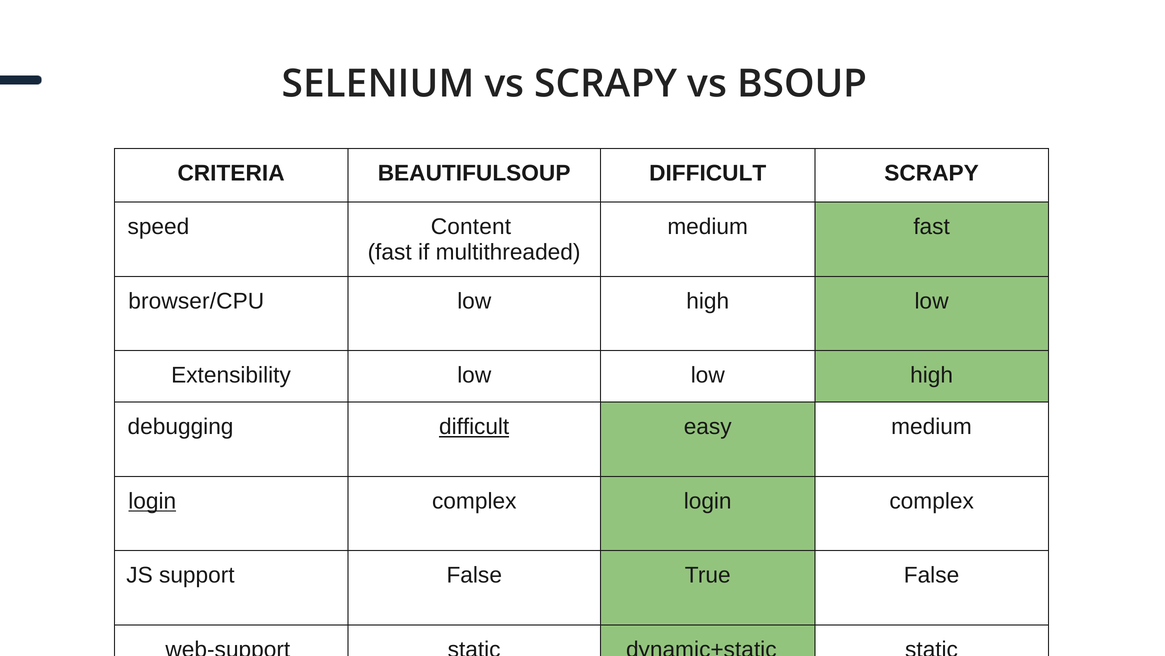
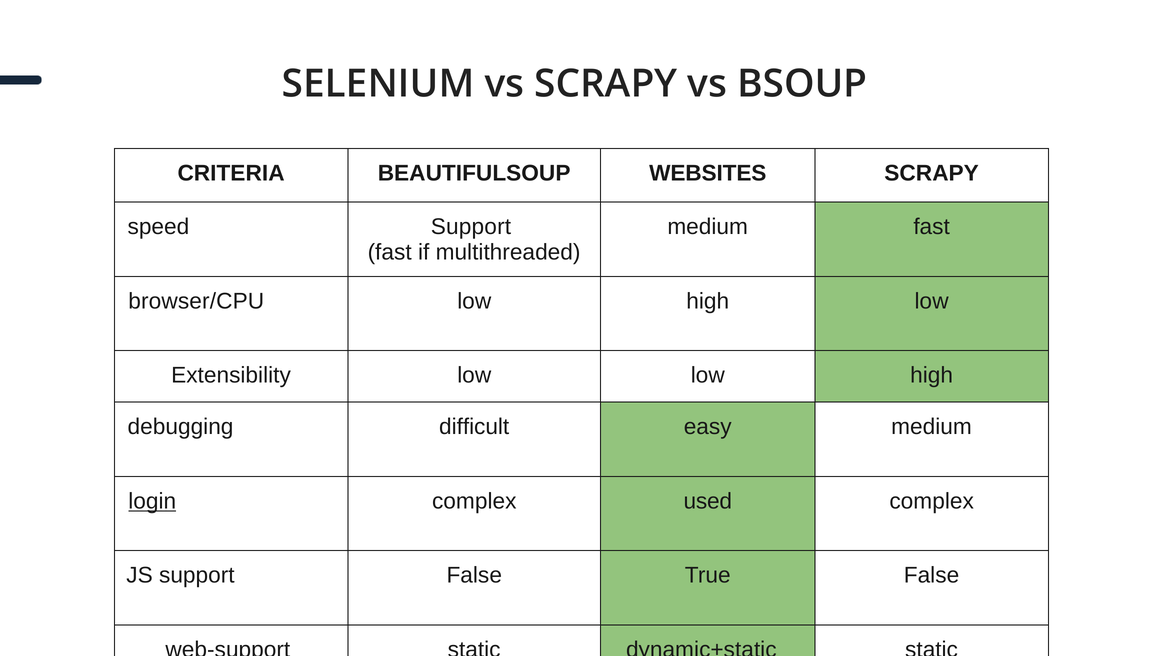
BEAUTIFULSOUP DIFFICULT: DIFFICULT -> WEBSITES (708, 173)
speed Content: Content -> Support (471, 227)
difficult underline: present -> none (474, 427)
complex login: login -> used (708, 501)
